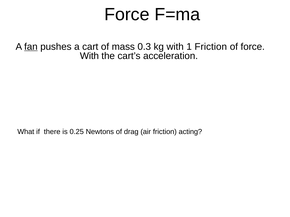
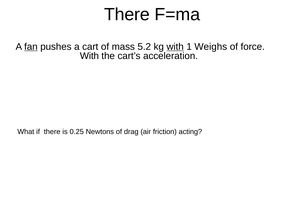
Force: Force -> There (127, 15)
0.3: 0.3 -> 5.2 (144, 47)
with underline: none -> present (175, 47)
1 Friction: Friction -> Weighs (211, 47)
